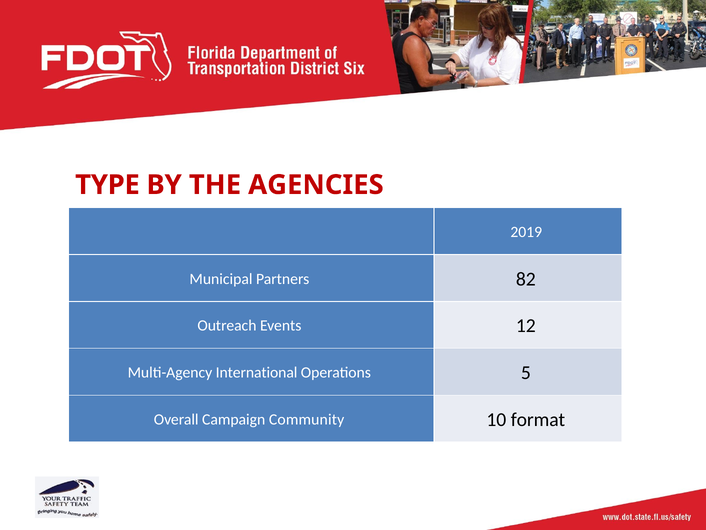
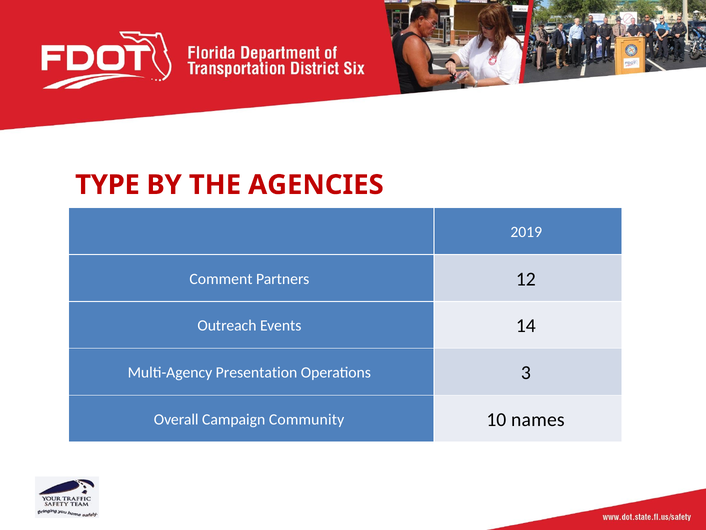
Municipal: Municipal -> Comment (221, 279)
82: 82 -> 12 (526, 279)
12: 12 -> 14 (526, 326)
International: International -> Presentation (257, 372)
5: 5 -> 3 (526, 372)
format: format -> names (538, 419)
